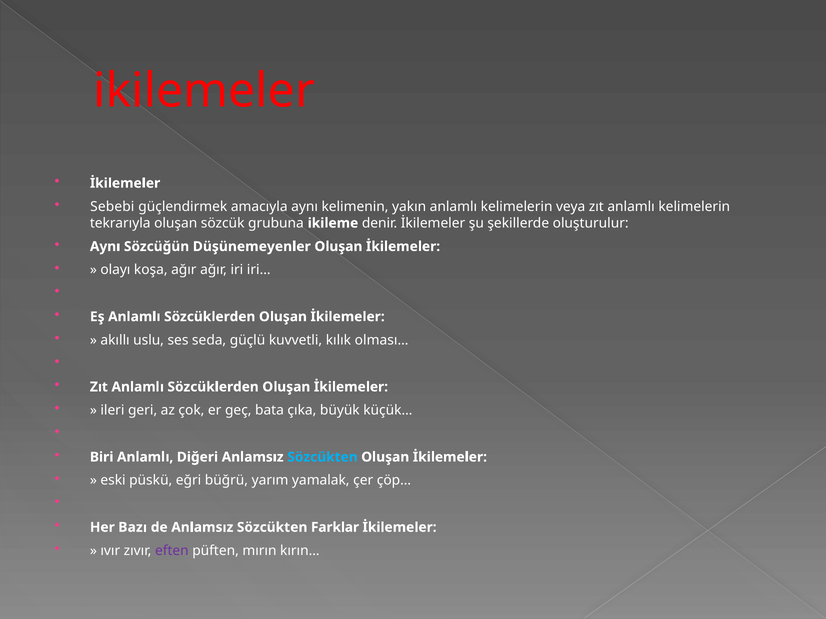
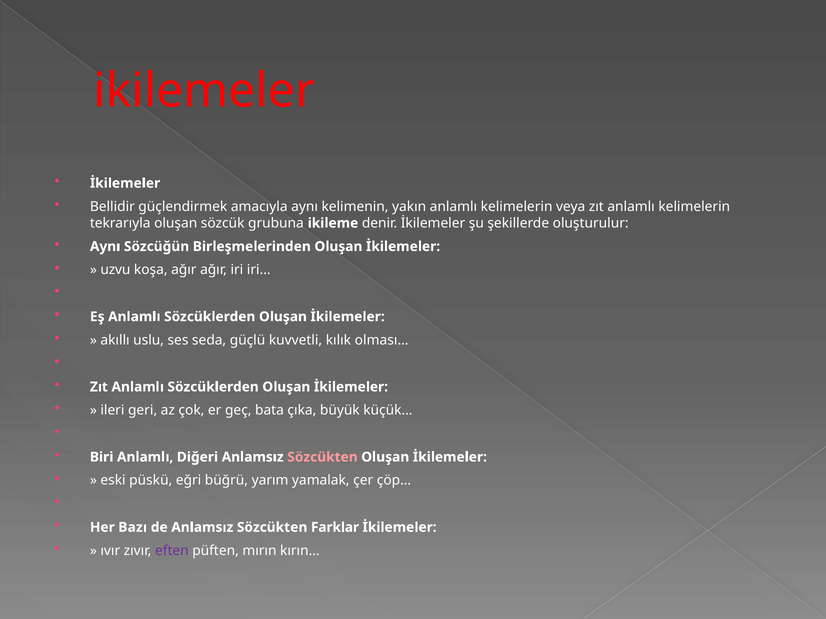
Sebebi: Sebebi -> Bellidir (112, 207)
Düşünemeyenler: Düşünemeyenler -> Birleşmelerinden (252, 247)
olayı: olayı -> uzvu (115, 270)
Sözcükten colour: light blue -> pink (322, 457)
